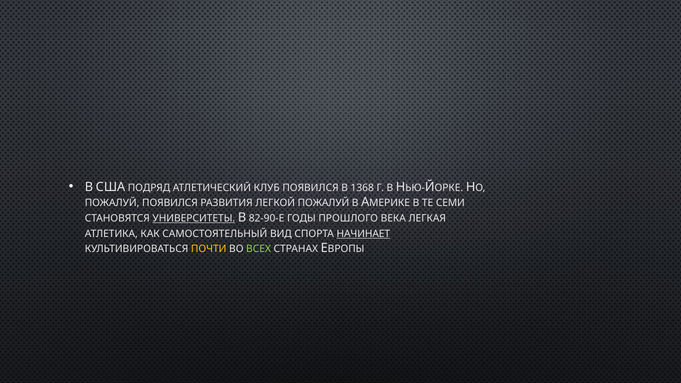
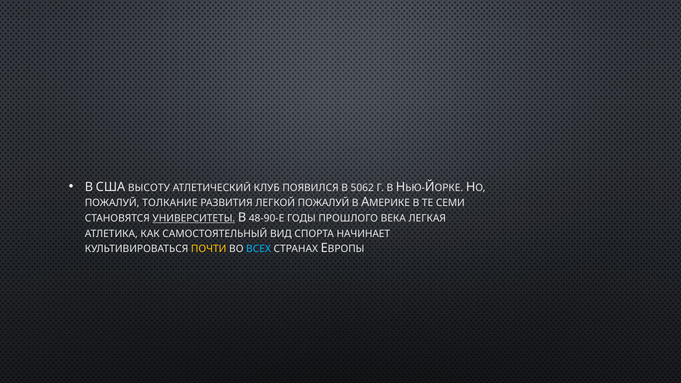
ПОДРЯД: ПОДРЯД -> ВЫСОТУ (149, 188)
1368: 1368 -> 5062 (362, 188)
ПОЖАЛУЙ ПОЯВИЛСЯ: ПОЯВИЛСЯ -> ТОЛКАНИЕ (170, 203)
82-90-Е: 82-90-Е -> 48-90-Е (267, 218)
НАЧИНАЕТ underline: present -> none (363, 234)
ВСЕХ colour: light green -> light blue (259, 249)
